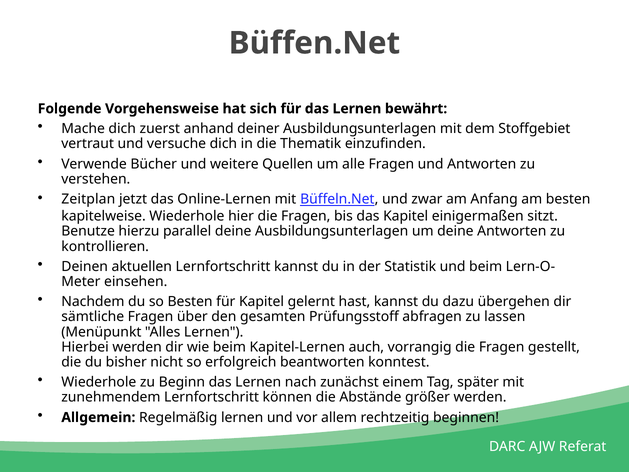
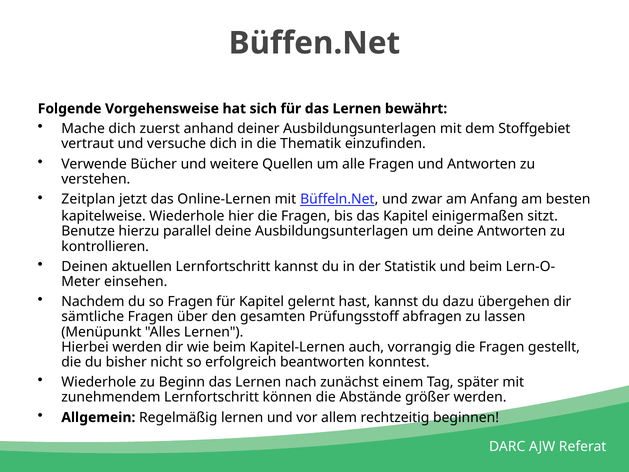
so Besten: Besten -> Fragen (190, 302)
